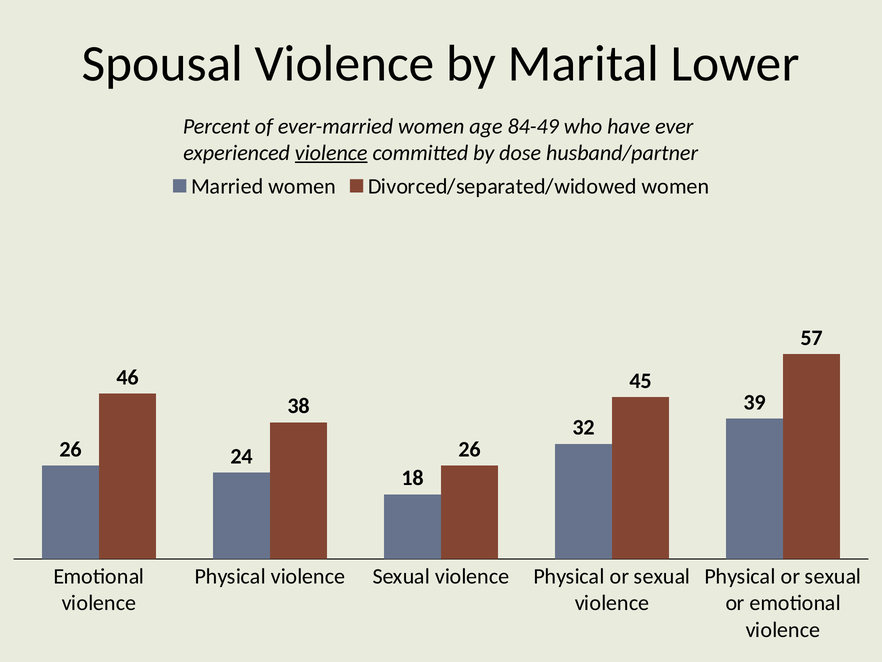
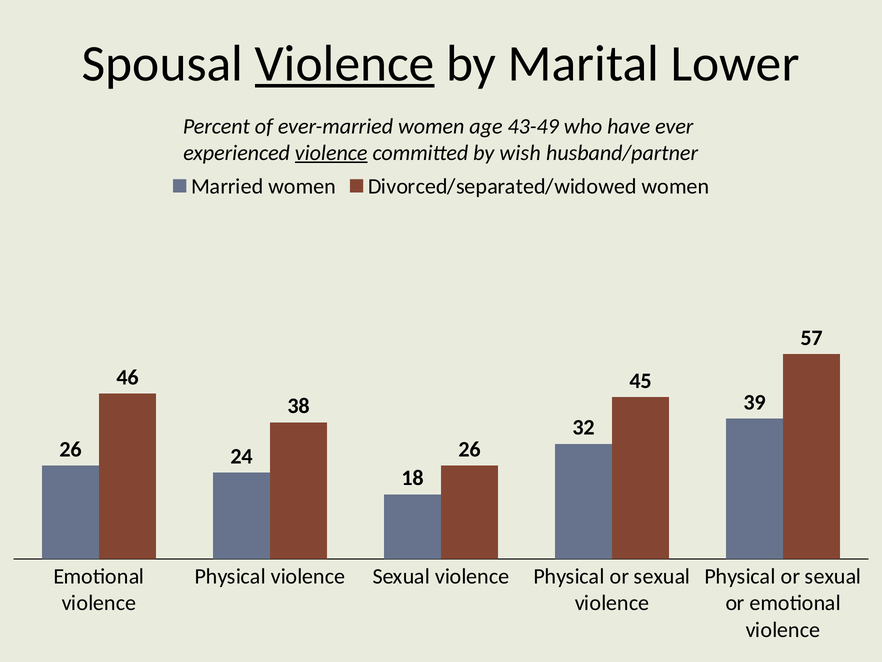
Violence underline: none -> present (345, 64)
84-49: 84-49 -> 43-49 (533, 126)
dose: dose -> wish (520, 153)
